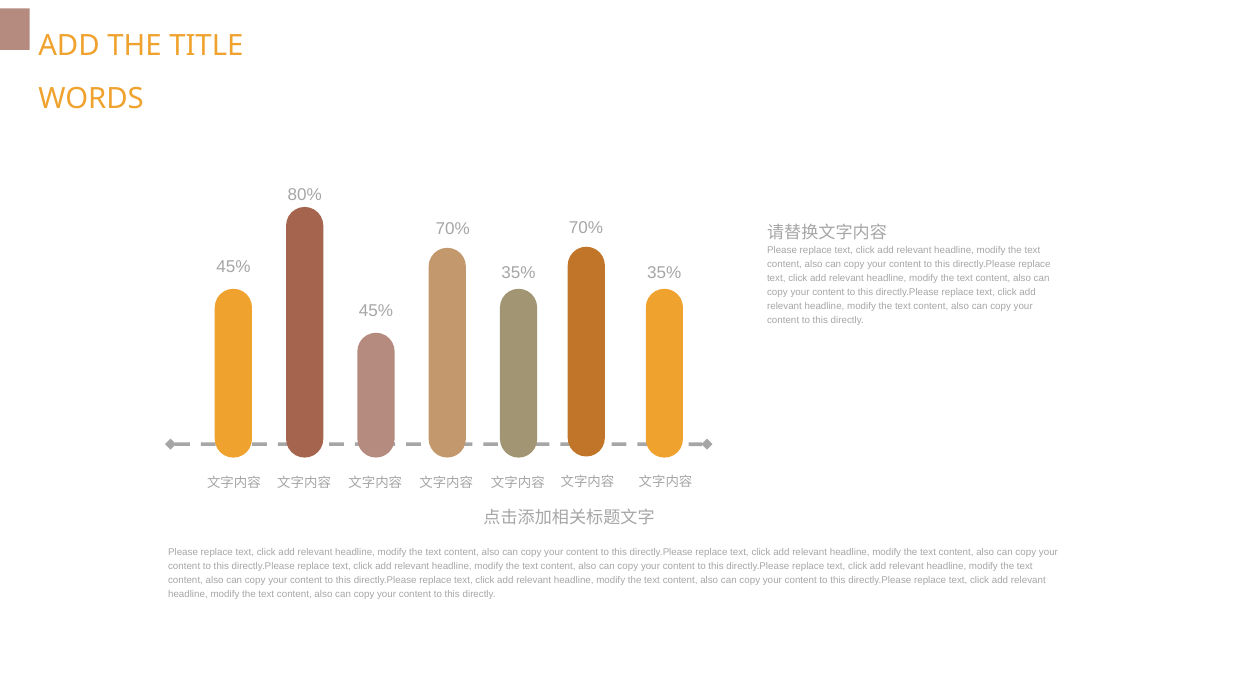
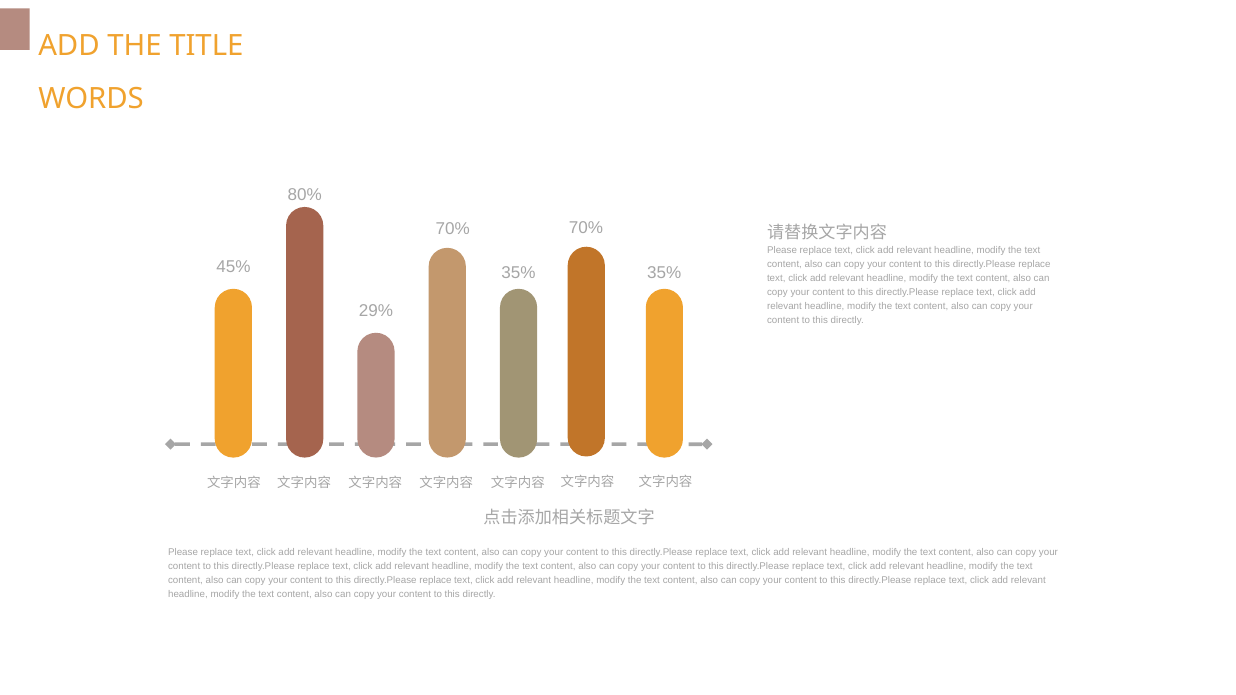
45%: 45% -> 29% (376, 311)
